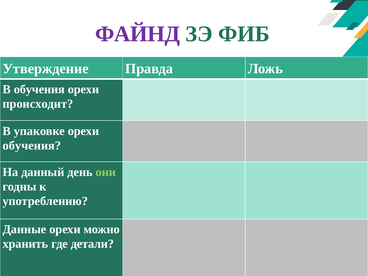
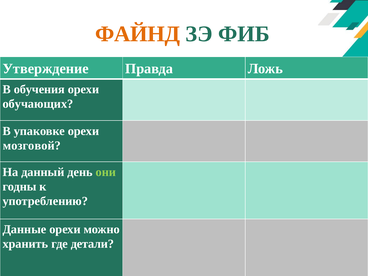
ФАЙНД colour: purple -> orange (138, 34)
происходит: происходит -> обучающих (38, 104)
обучения: обучения -> мозговой (32, 145)
